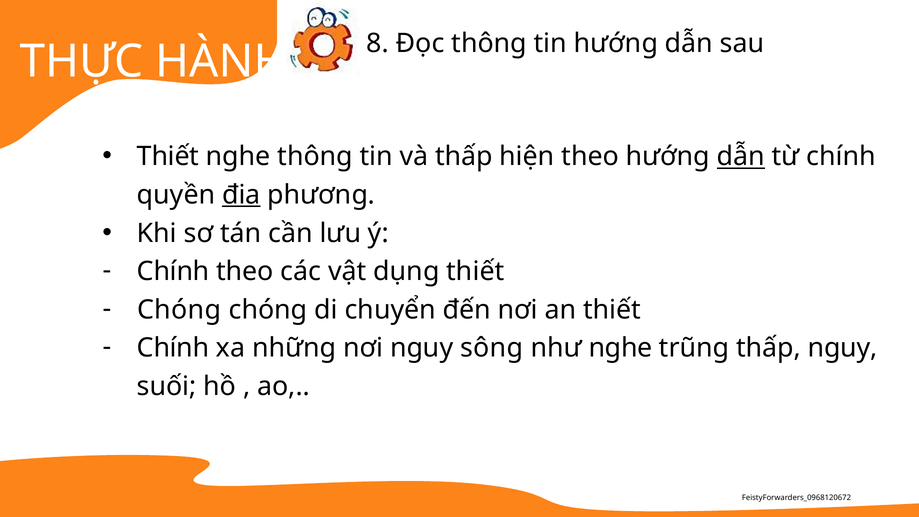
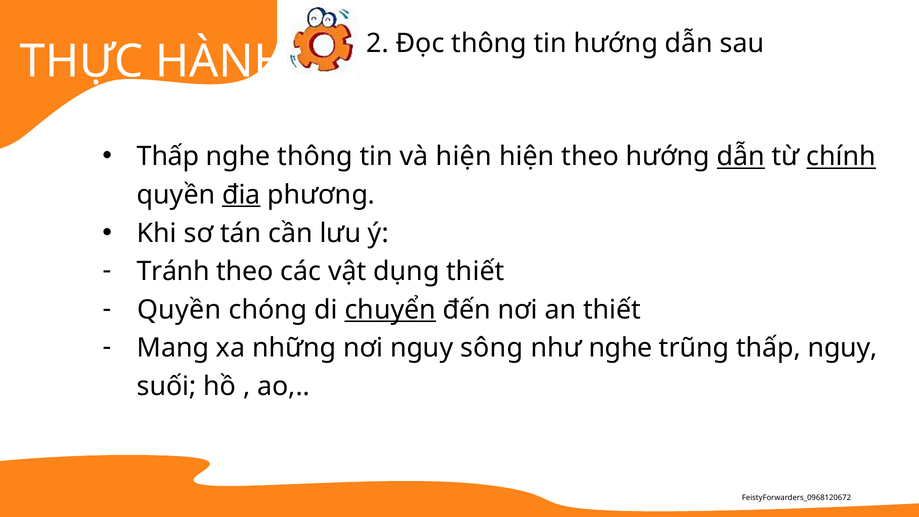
8: 8 -> 2 (378, 44)
Thiết: Thiết -> Thấp (168, 157)
và thấp: thấp -> hiện (464, 157)
chính underline: none -> present (841, 157)
Chính: Chính -> Tránh (173, 271)
Chóng: Chóng -> Quyền (179, 310)
chuyển underline: none -> present (390, 310)
Chính: Chính -> Mang (173, 348)
